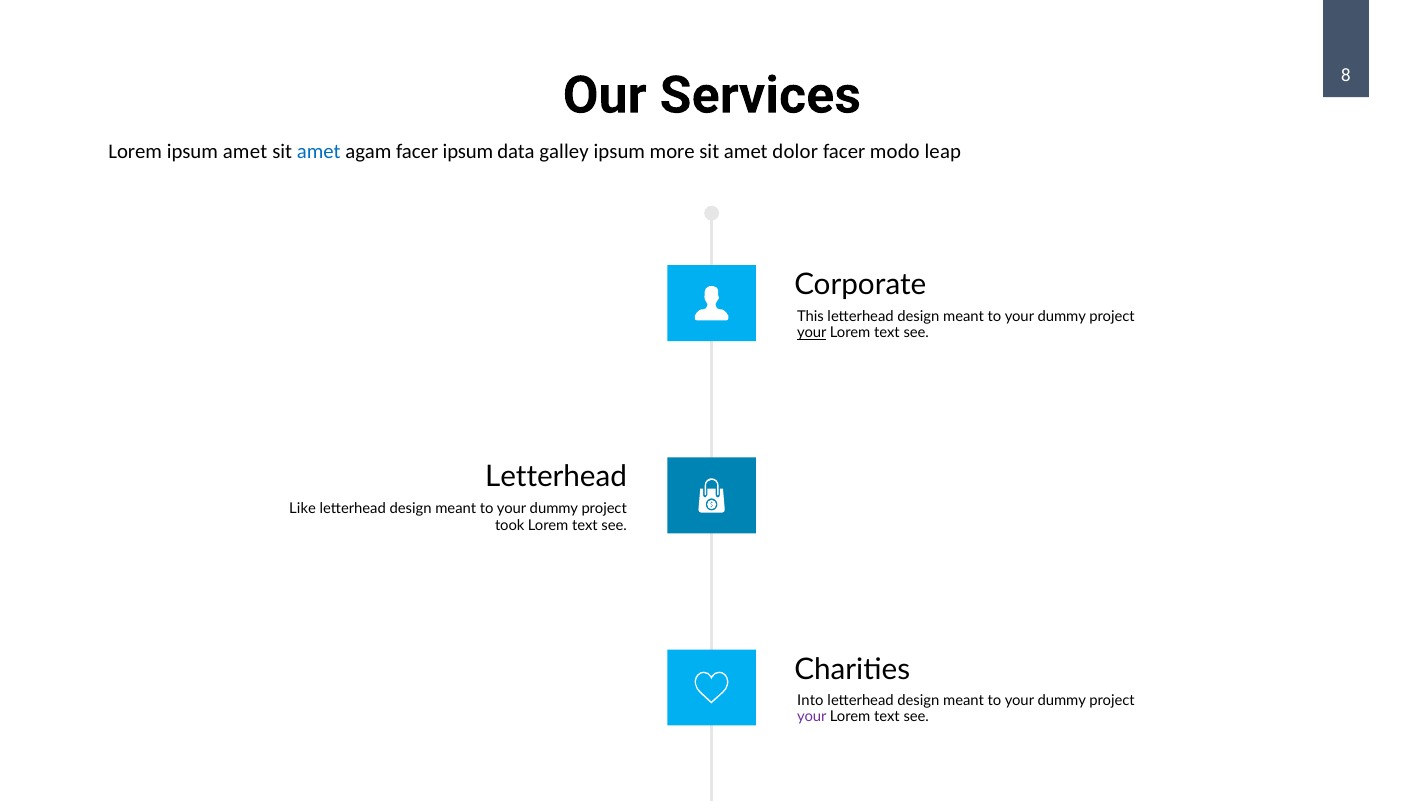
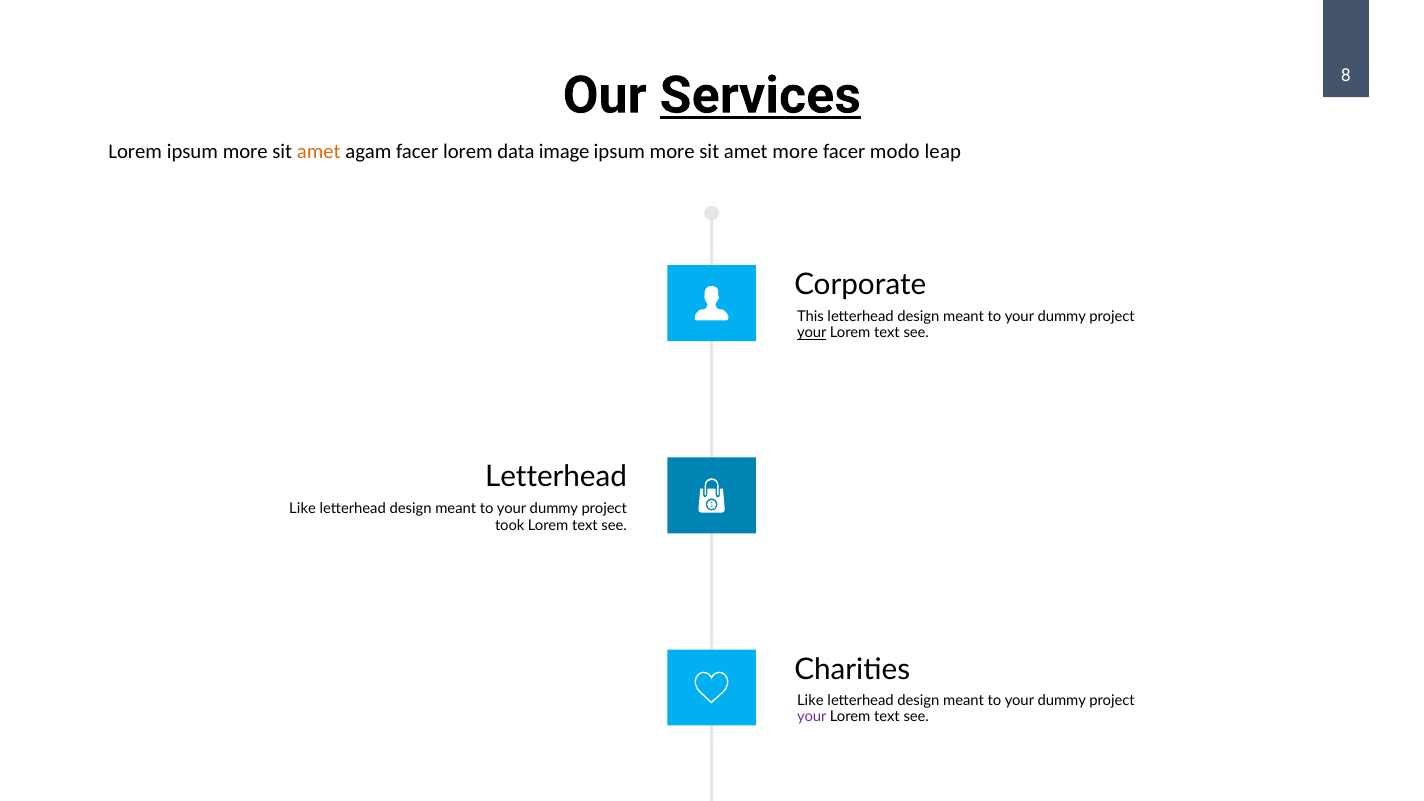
Services underline: none -> present (760, 96)
Lorem ipsum amet: amet -> more (245, 152)
amet colour: blue -> orange (319, 152)
facer ipsum: ipsum -> lorem (468, 152)
galley: galley -> image (564, 152)
amet dolor: dolor -> more (795, 152)
Into: Into -> Like (810, 701)
